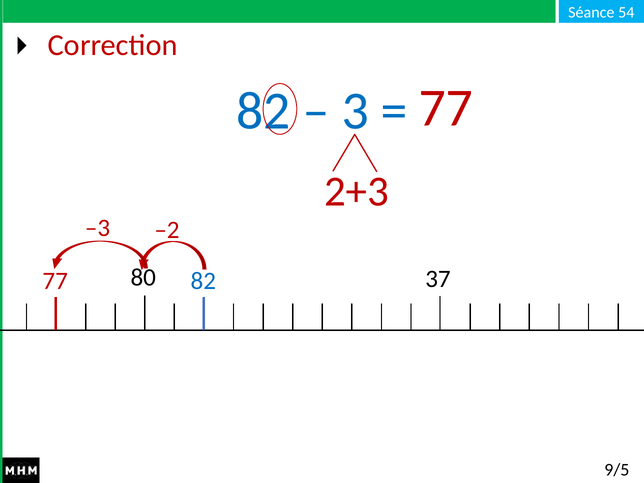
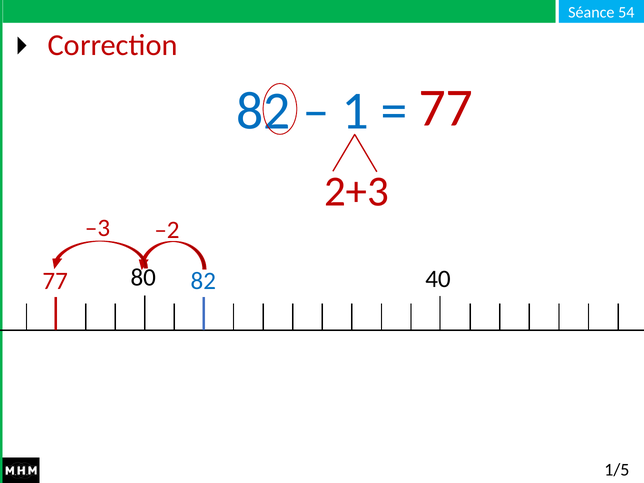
3: 3 -> 1 (355, 111)
37: 37 -> 40 (438, 279)
9/5: 9/5 -> 1/5 (617, 470)
